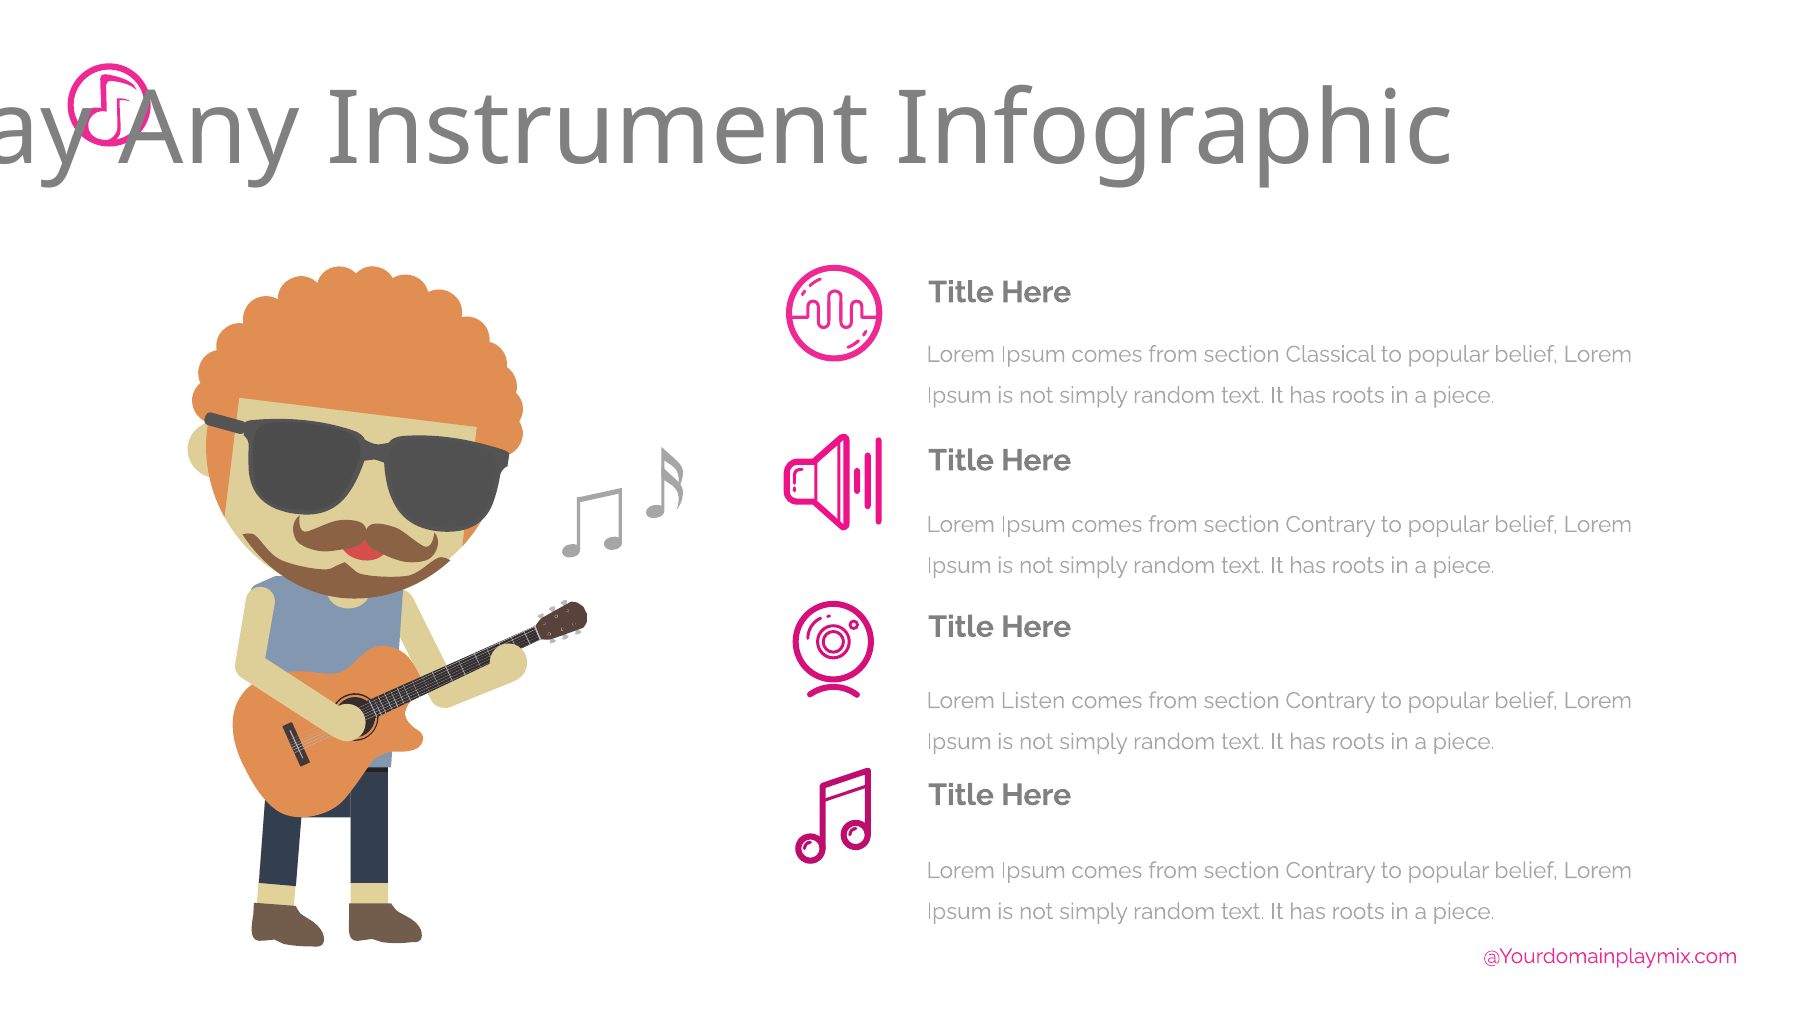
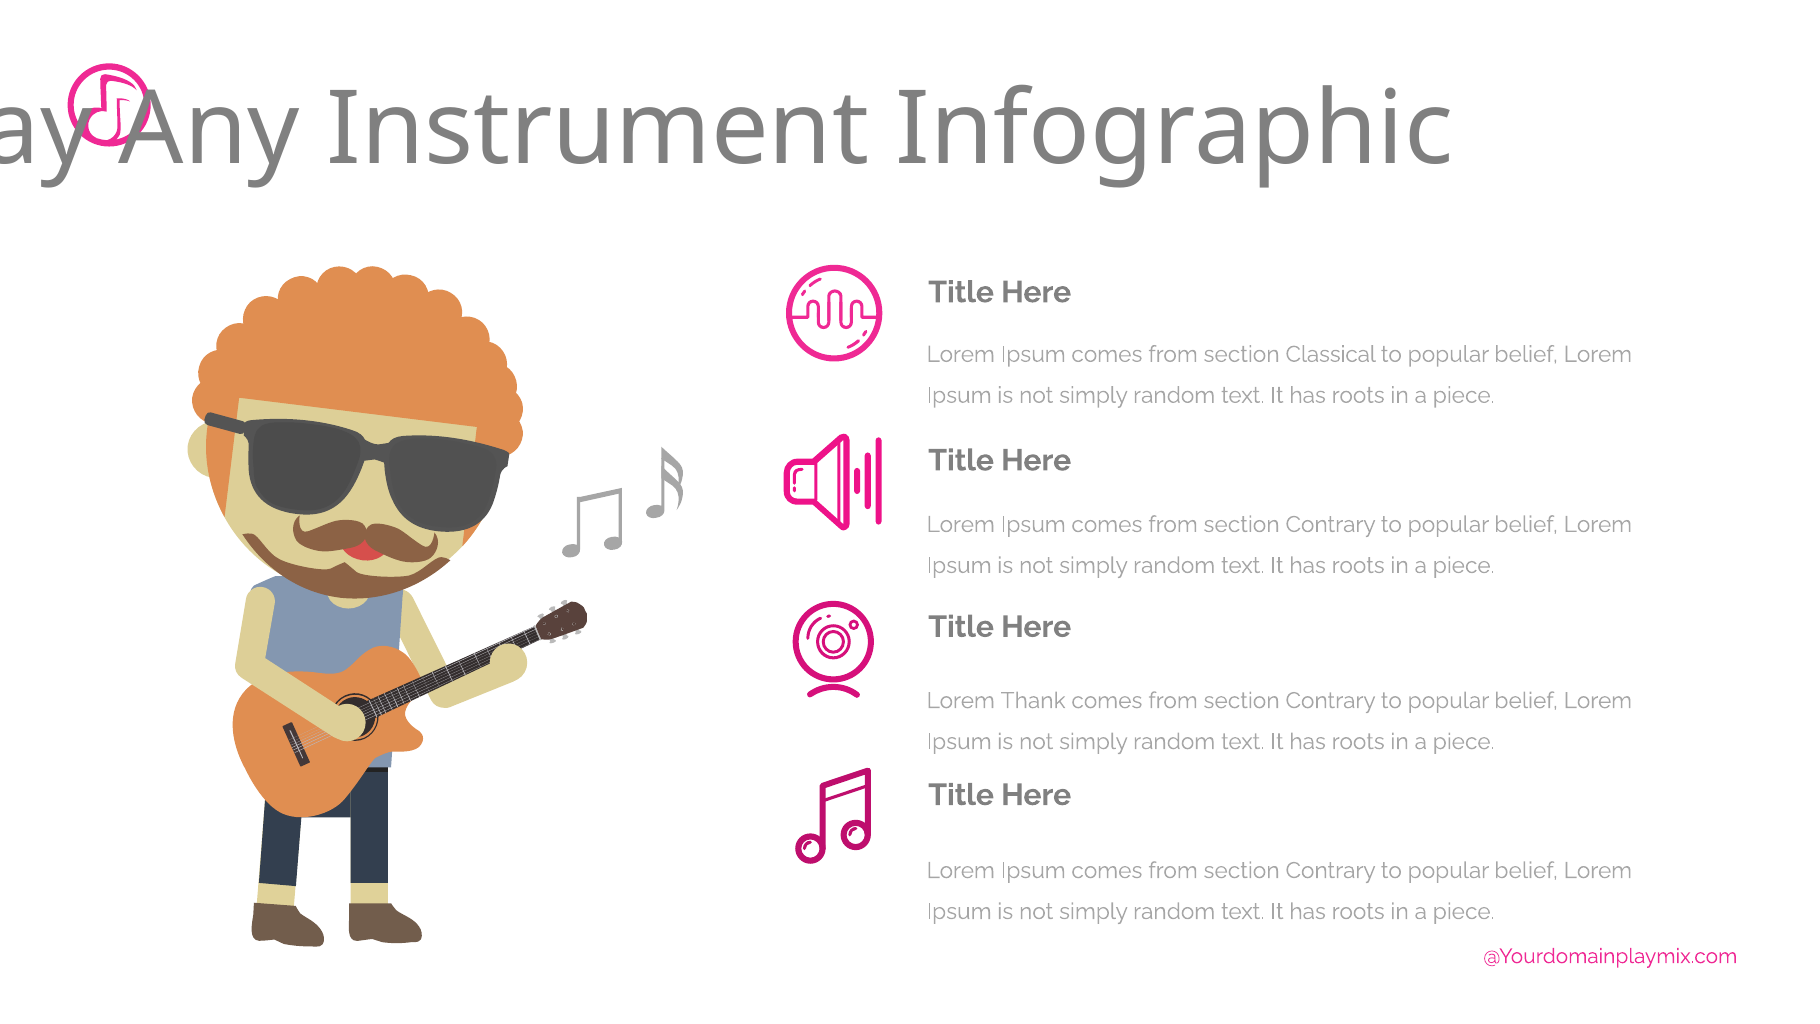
Listen: Listen -> Thank (1033, 700)
